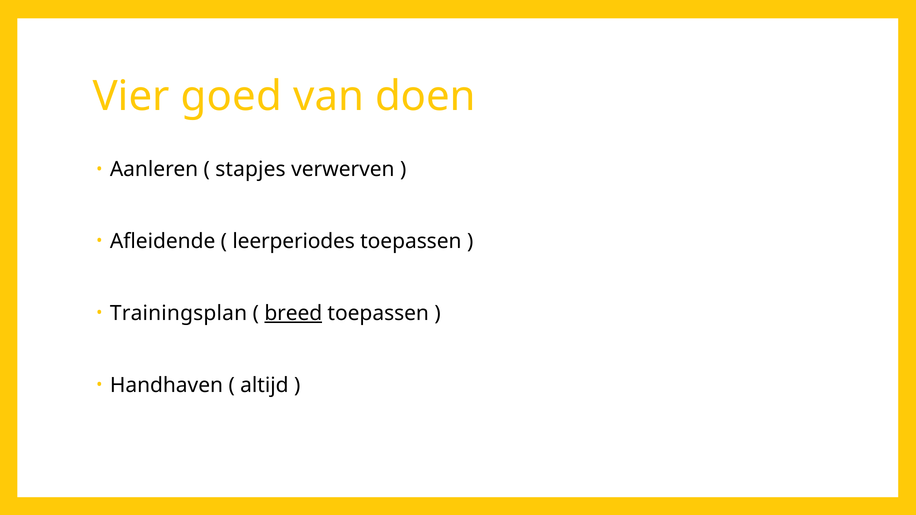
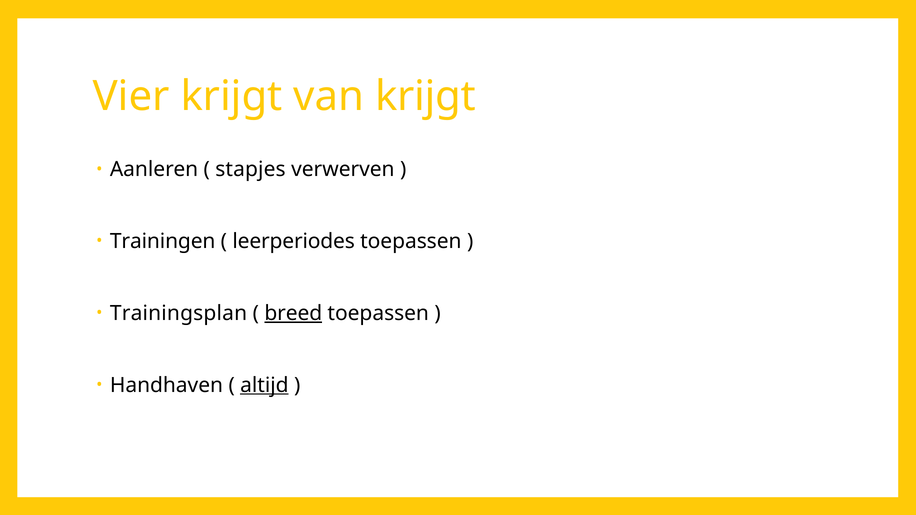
Vier goed: goed -> krijgt (232, 96)
van doen: doen -> krijgt (425, 96)
Afleidende: Afleidende -> Trainingen (163, 241)
altijd underline: none -> present (264, 385)
